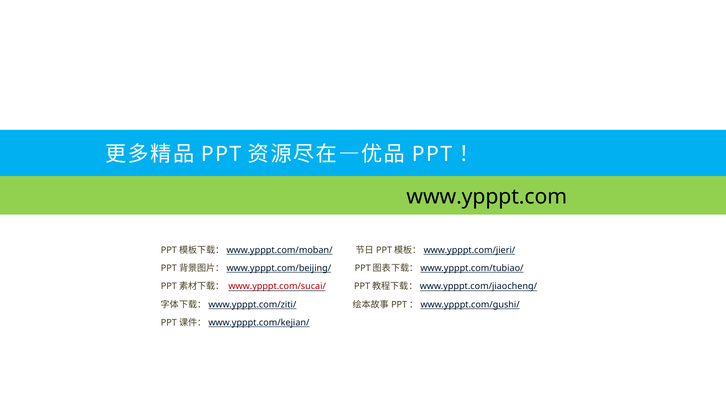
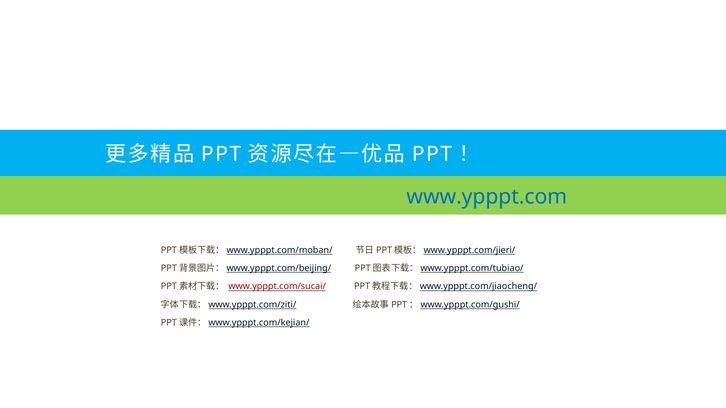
www.ypppt.com colour: black -> blue (487, 197)
